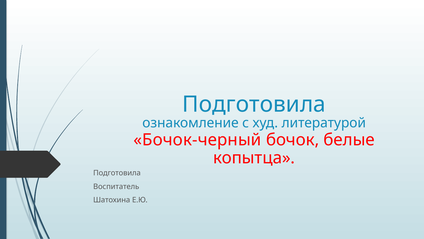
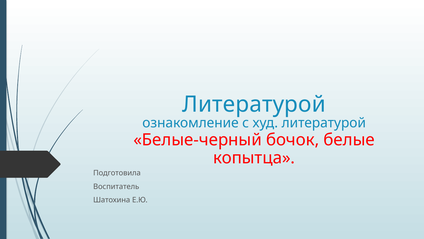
Подготовила: Подготовила -> Литературой (254, 104)
Бочок-черный: Бочок-черный -> Белые-черный (198, 140)
